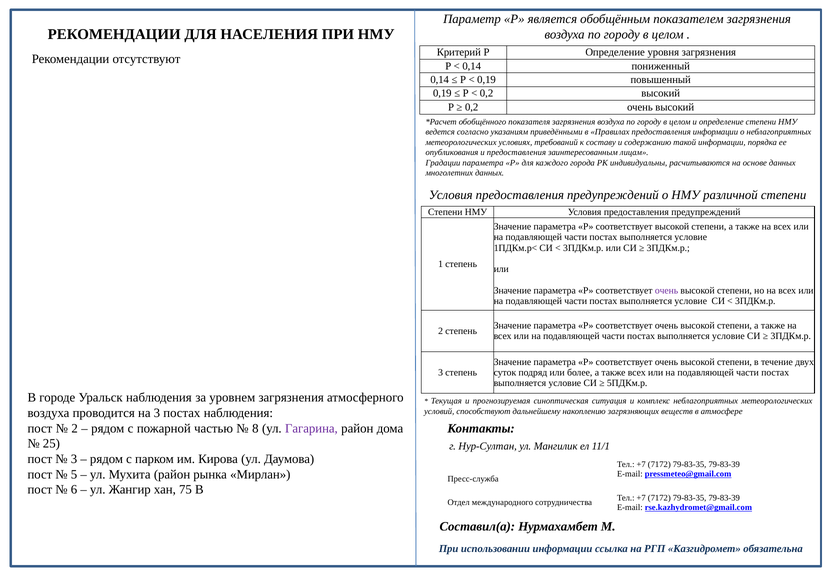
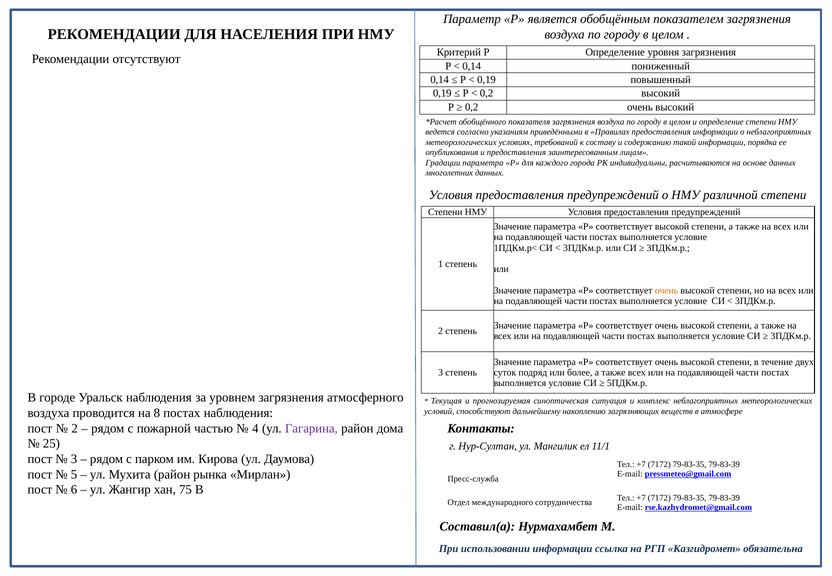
очень colour: purple -> orange (667, 290)
на 3: 3 -> 8 (157, 413)
8: 8 -> 4 (255, 428)
